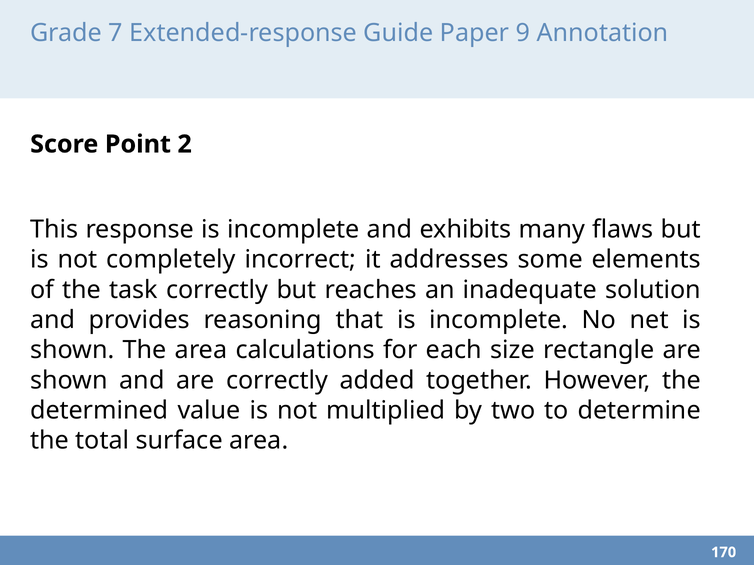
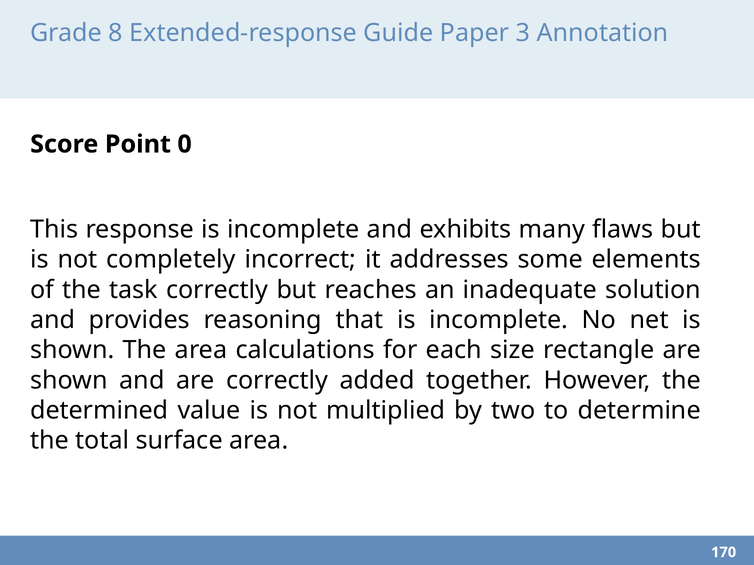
7: 7 -> 8 (116, 33)
9: 9 -> 3 (523, 33)
2: 2 -> 0 (185, 144)
